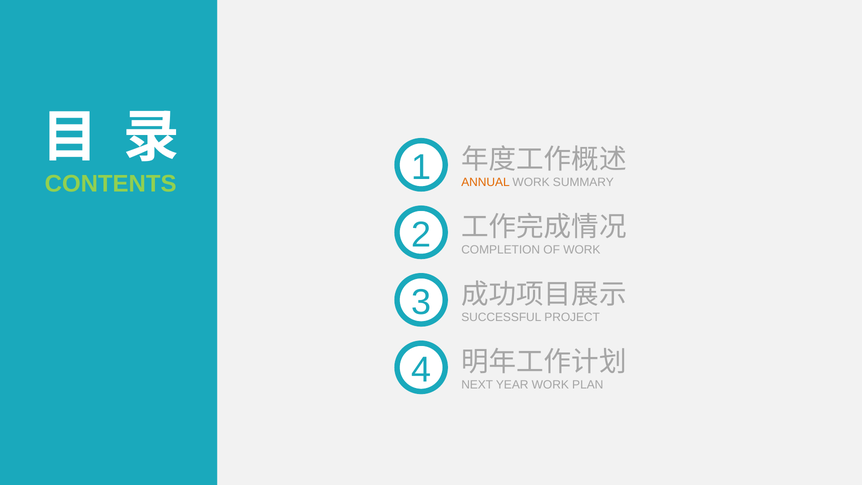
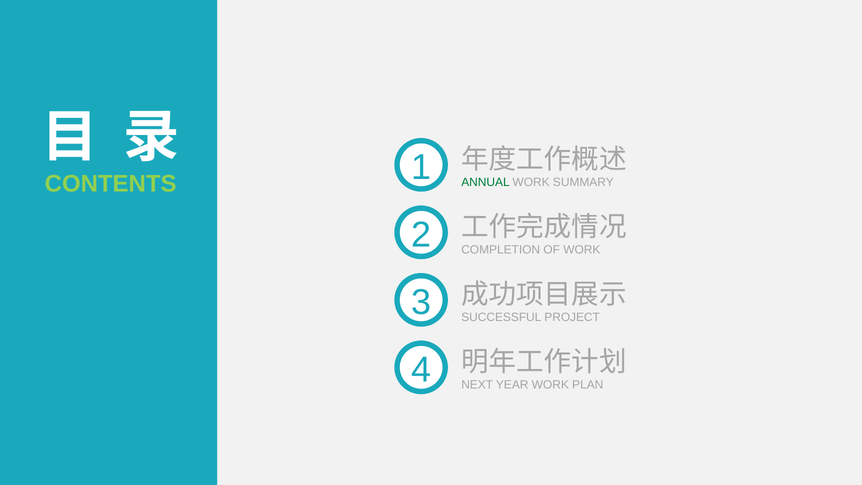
ANNUAL colour: orange -> green (485, 182)
